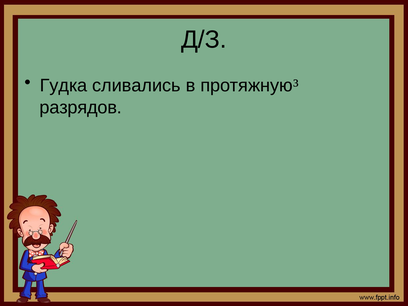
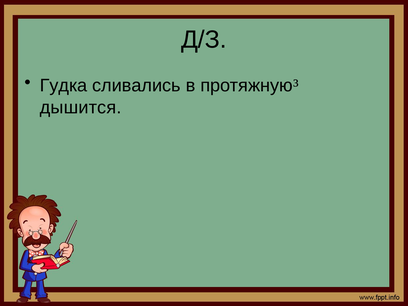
разрядов: разрядов -> дышится (81, 107)
